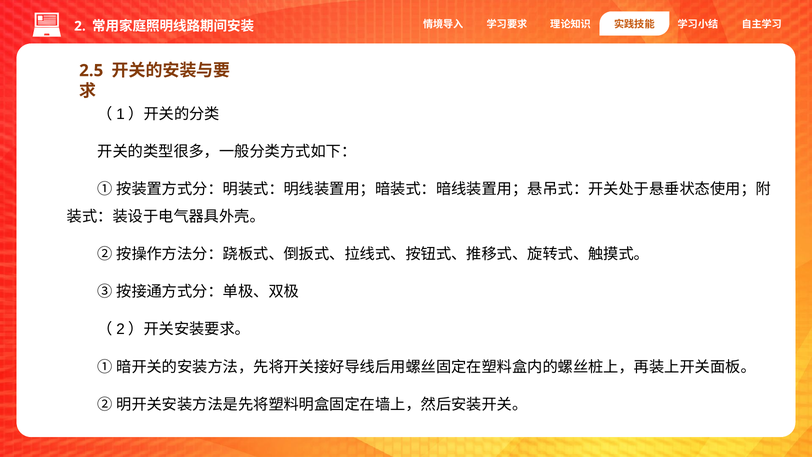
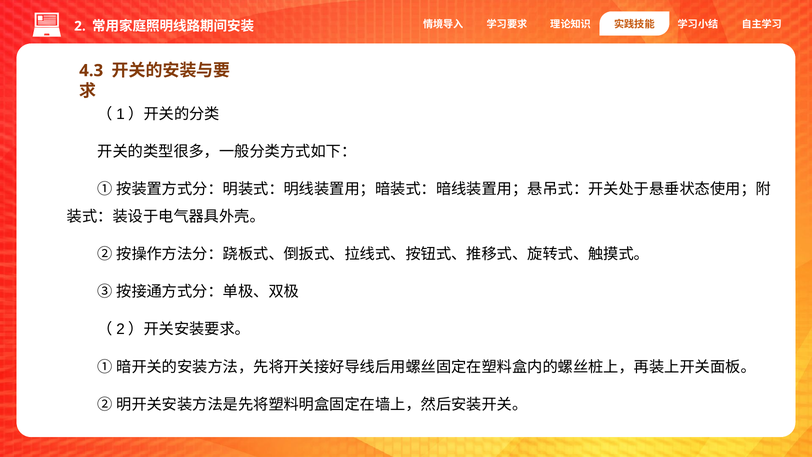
2.5: 2.5 -> 4.3 (91, 71)
